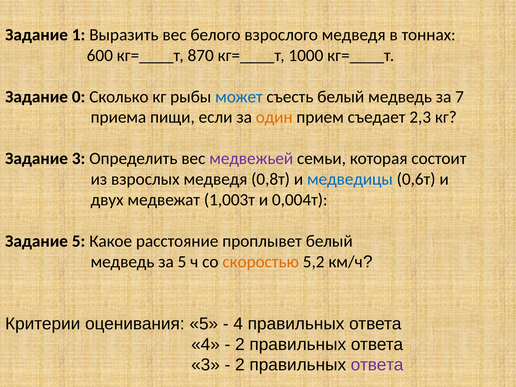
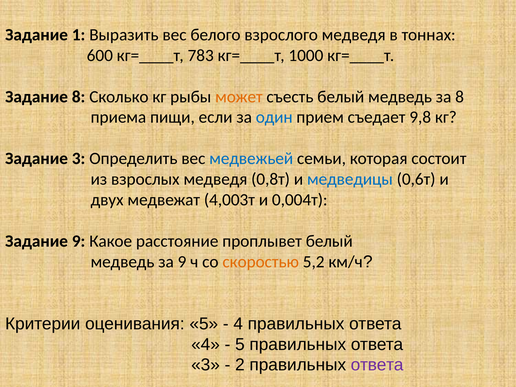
870: 870 -> 783 (201, 55)
Задание 0: 0 -> 8 (79, 97)
может colour: blue -> orange (239, 97)
за 7: 7 -> 8 (460, 97)
один colour: orange -> blue (274, 117)
2,3: 2,3 -> 9,8 (420, 117)
медвежьей colour: purple -> blue (251, 159)
1,003т: 1,003т -> 4,003т (229, 200)
Задание 5: 5 -> 9 (79, 241)
за 5: 5 -> 9 (182, 262)
2: 2 -> 5 (240, 344)
